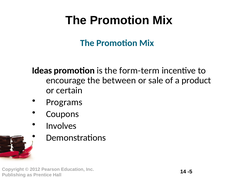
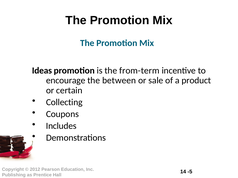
form-term: form-term -> from-term (139, 71)
Programs: Programs -> Collecting (64, 103)
Involves: Involves -> Includes (61, 126)
